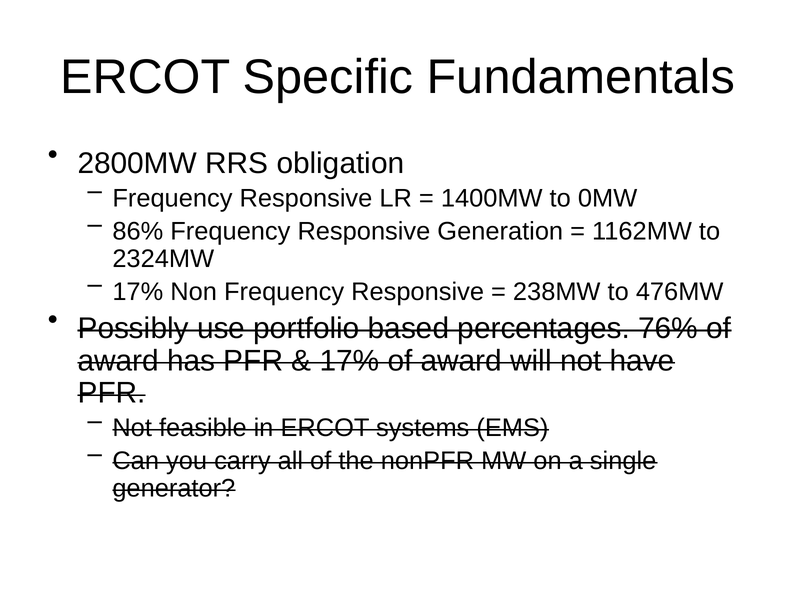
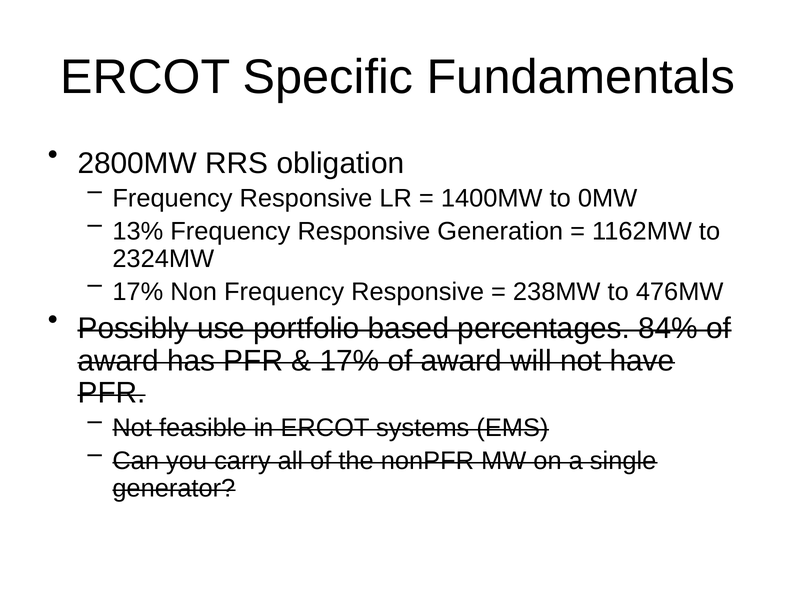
86%: 86% -> 13% (138, 231)
76%: 76% -> 84% (668, 328)
